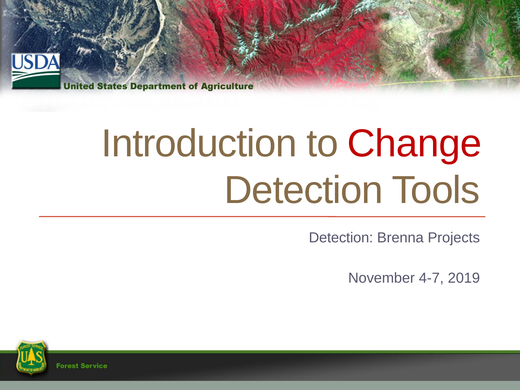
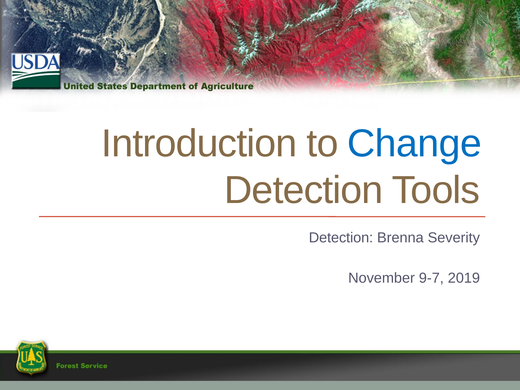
Change colour: red -> blue (414, 143)
Projects: Projects -> Severity (454, 238)
4-7: 4-7 -> 9-7 (431, 278)
